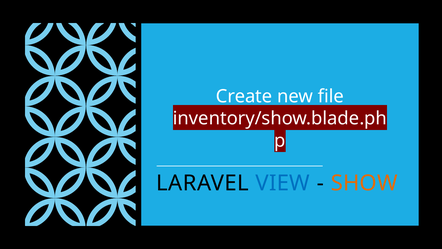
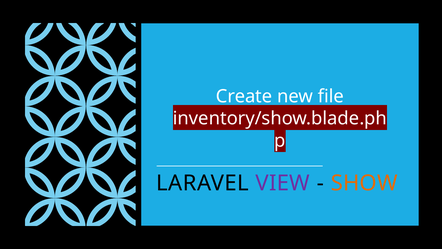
VIEW colour: blue -> purple (283, 183)
